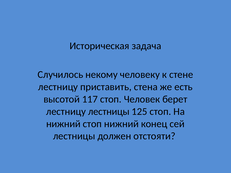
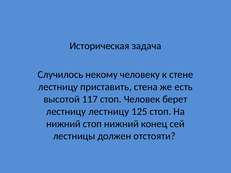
лестницу лестницы: лестницы -> лестницу (109, 112)
